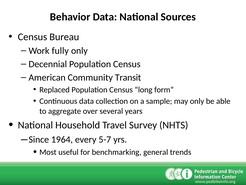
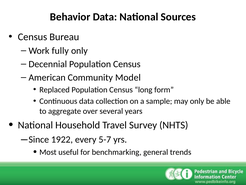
Transit: Transit -> Model (128, 77)
1964: 1964 -> 1922 (62, 139)
